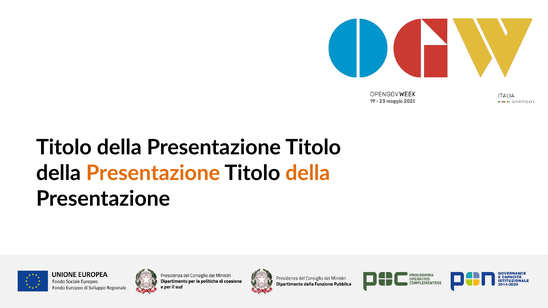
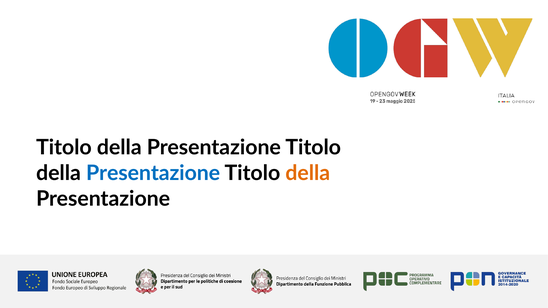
Presentazione colour: orange -> blue (153, 173)
